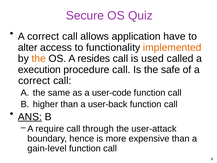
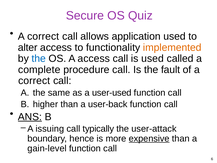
application have: have -> used (174, 36)
the colour: orange -> blue (39, 58)
A resides: resides -> access (94, 58)
execution: execution -> complete (39, 70)
safe: safe -> fault (171, 70)
user-code: user-code -> user-used (112, 93)
require: require -> issuing (50, 129)
through: through -> typically (98, 129)
expensive underline: none -> present (149, 138)
